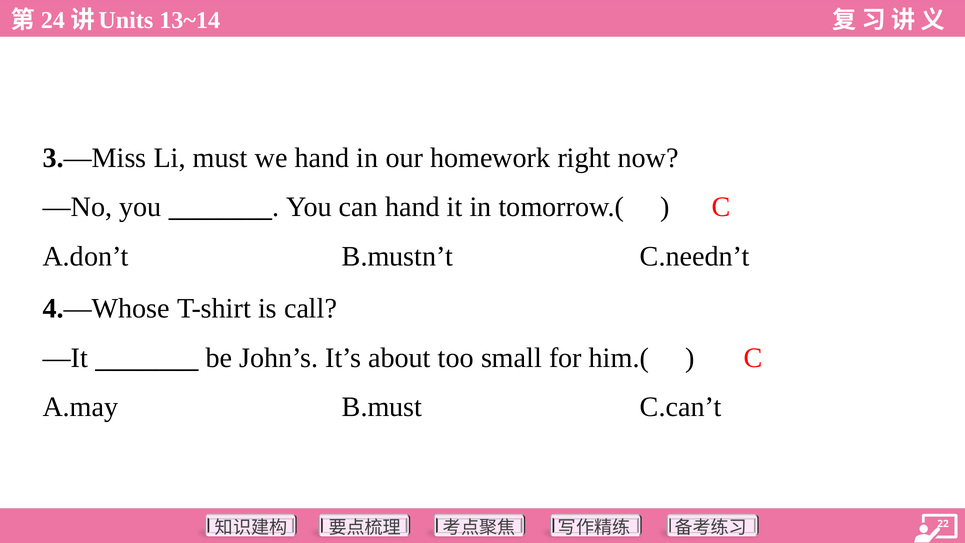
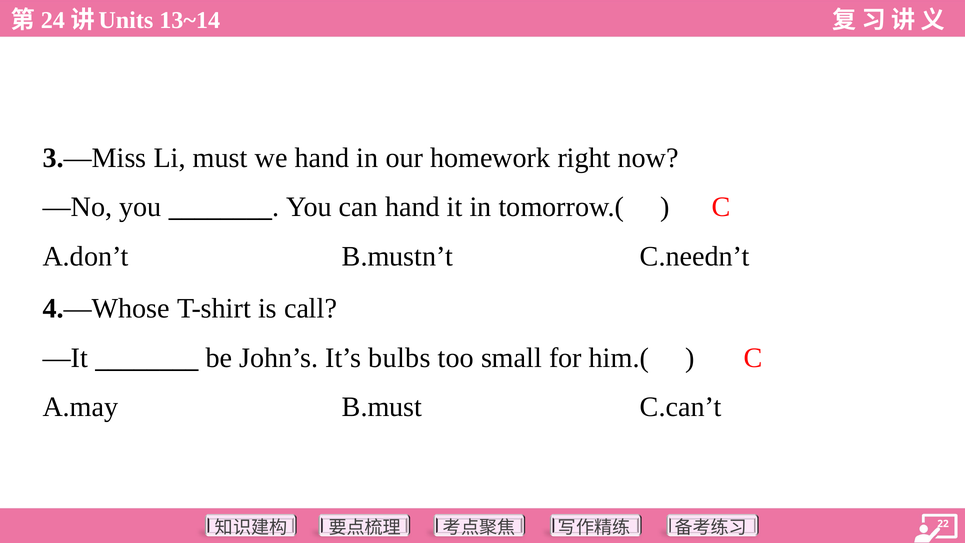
about: about -> bulbs (399, 358)
